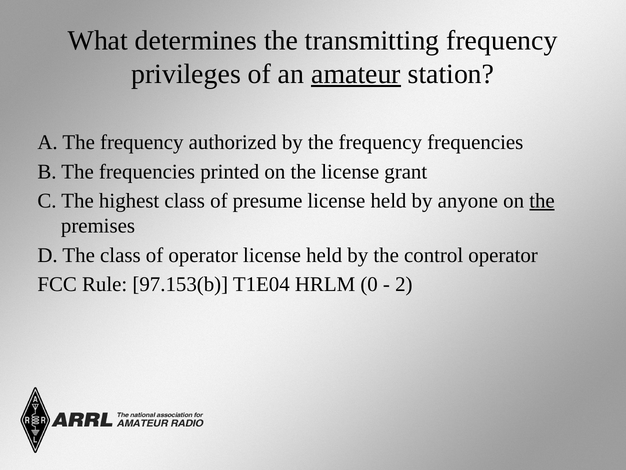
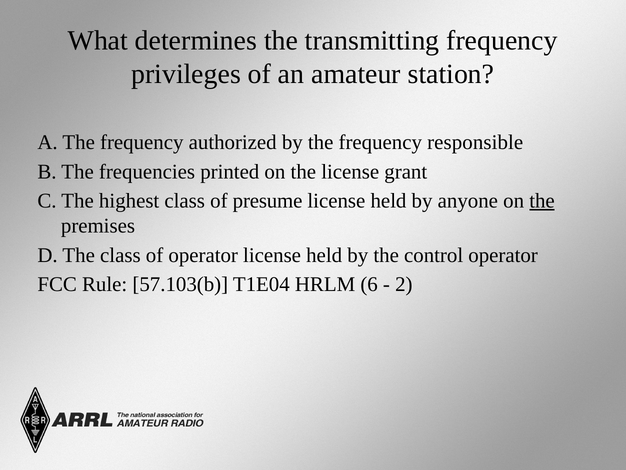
amateur underline: present -> none (356, 74)
frequency frequencies: frequencies -> responsible (475, 142)
97.153(b: 97.153(b -> 57.103(b (180, 284)
0: 0 -> 6 (369, 284)
